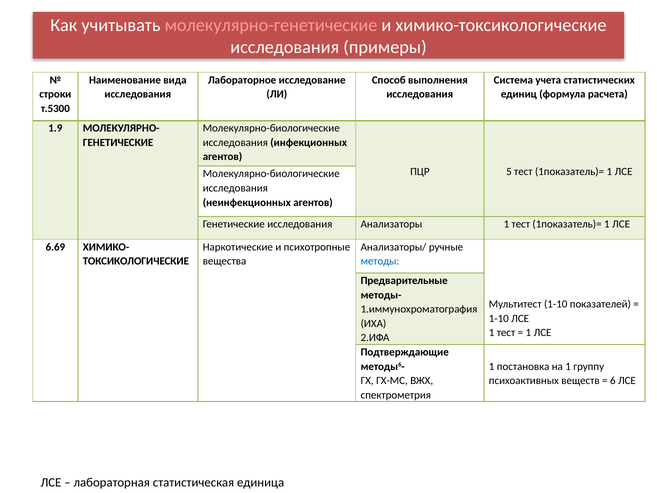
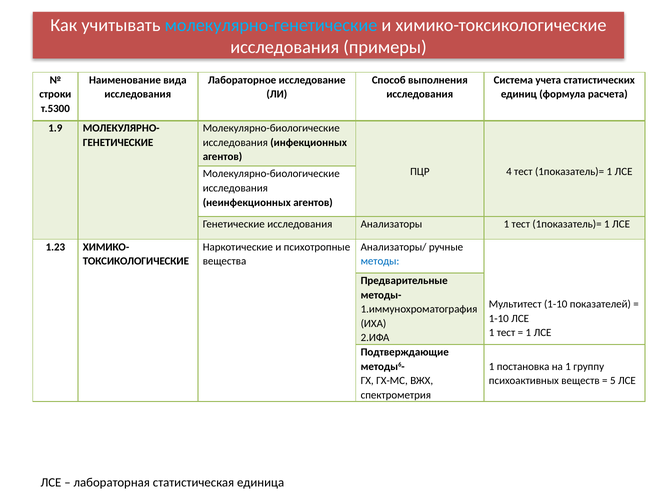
молекулярно-генетические colour: pink -> light blue (271, 25)
5: 5 -> 4 (509, 171)
6.69: 6.69 -> 1.23 (55, 247)
6: 6 -> 5 (613, 381)
